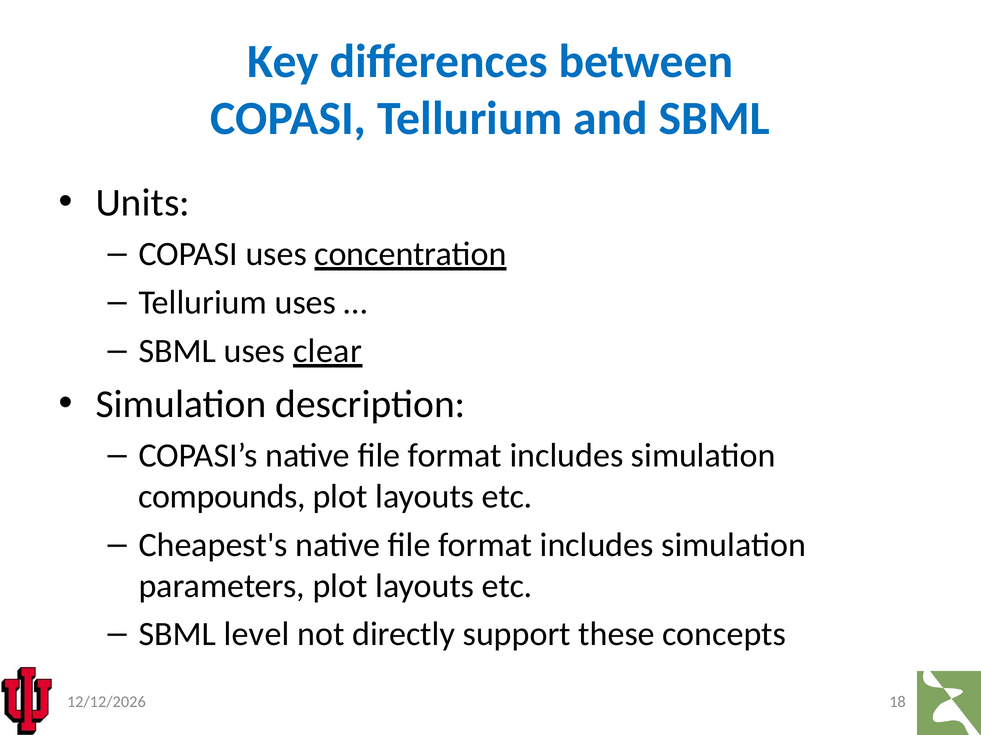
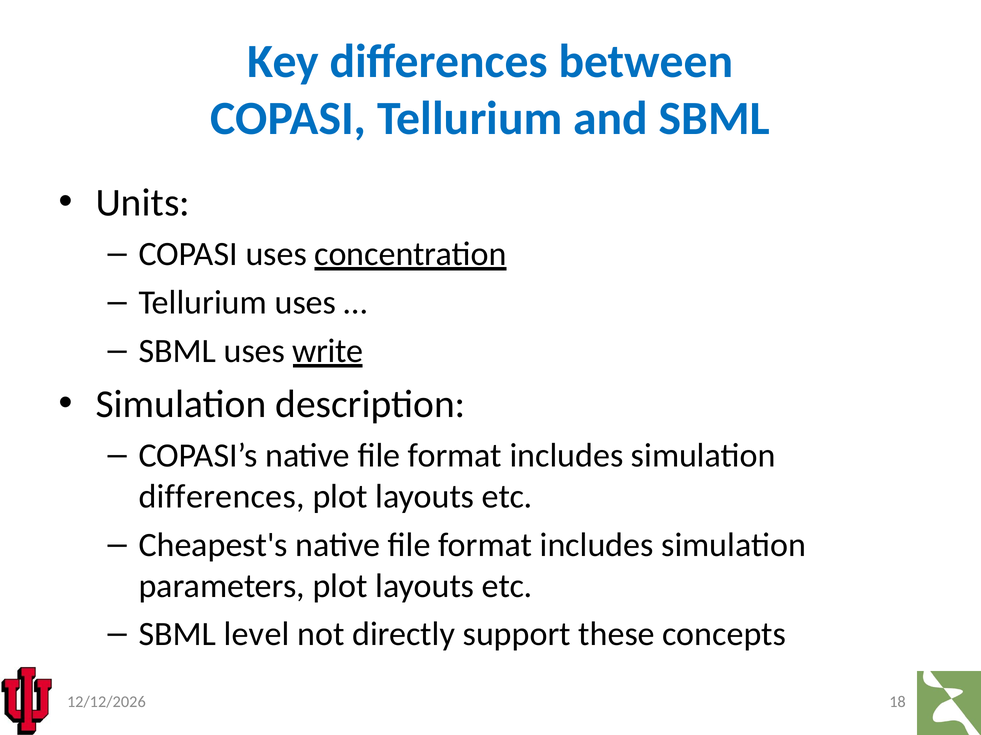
clear: clear -> write (328, 351)
compounds: compounds -> differences (222, 497)
